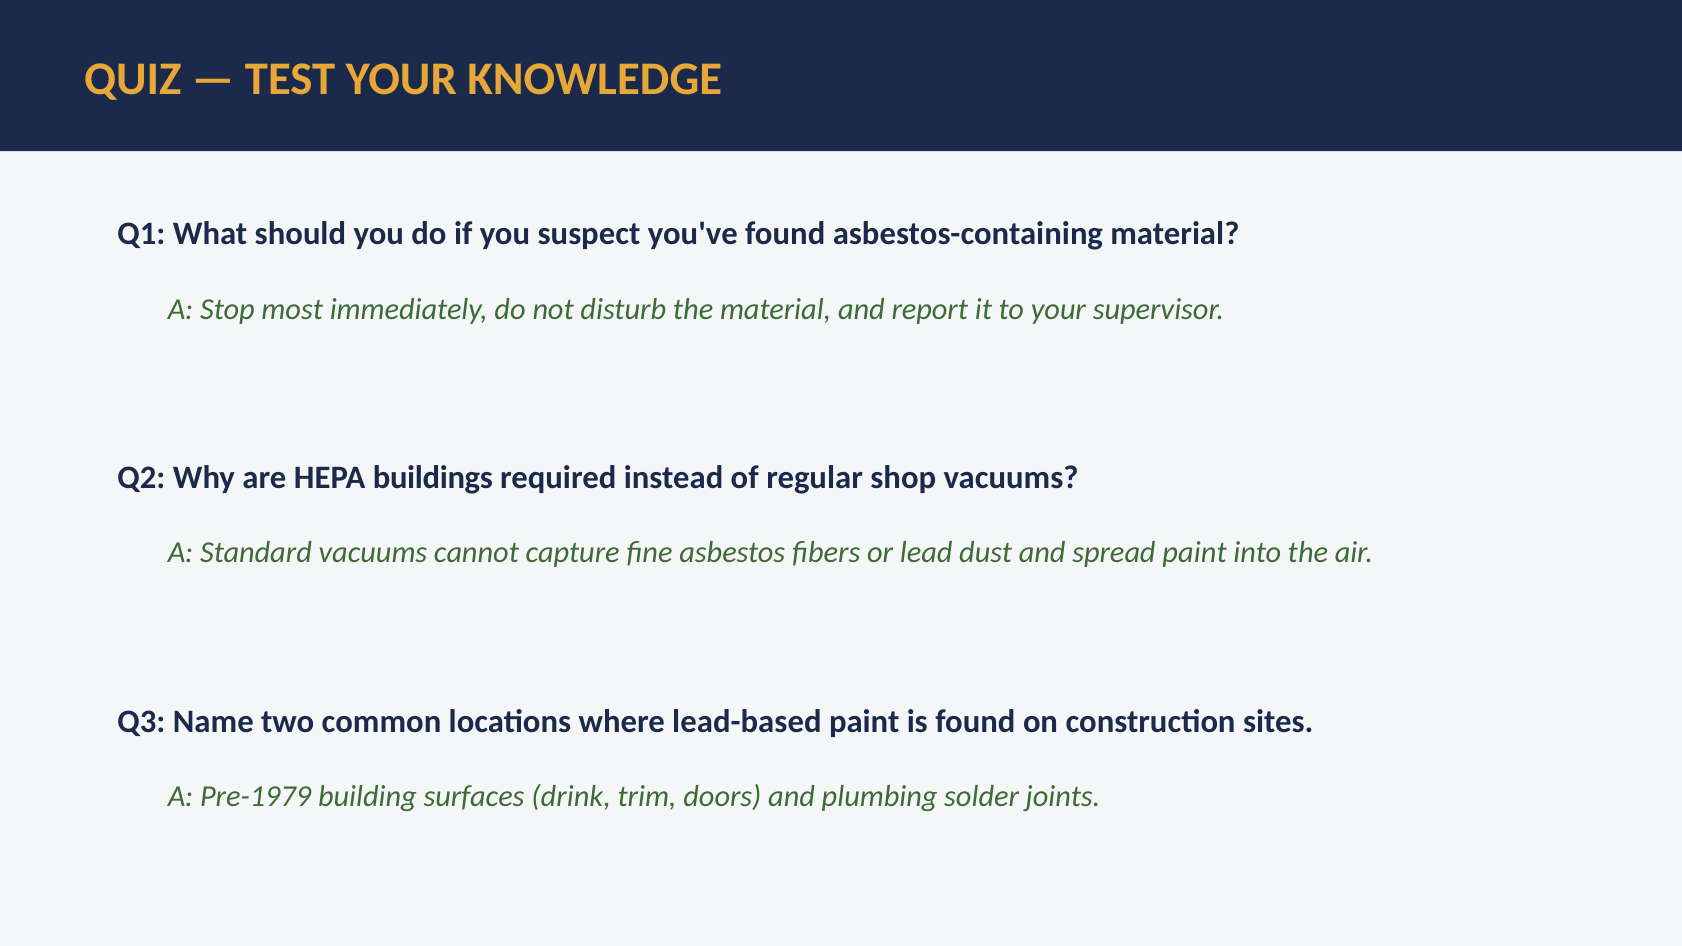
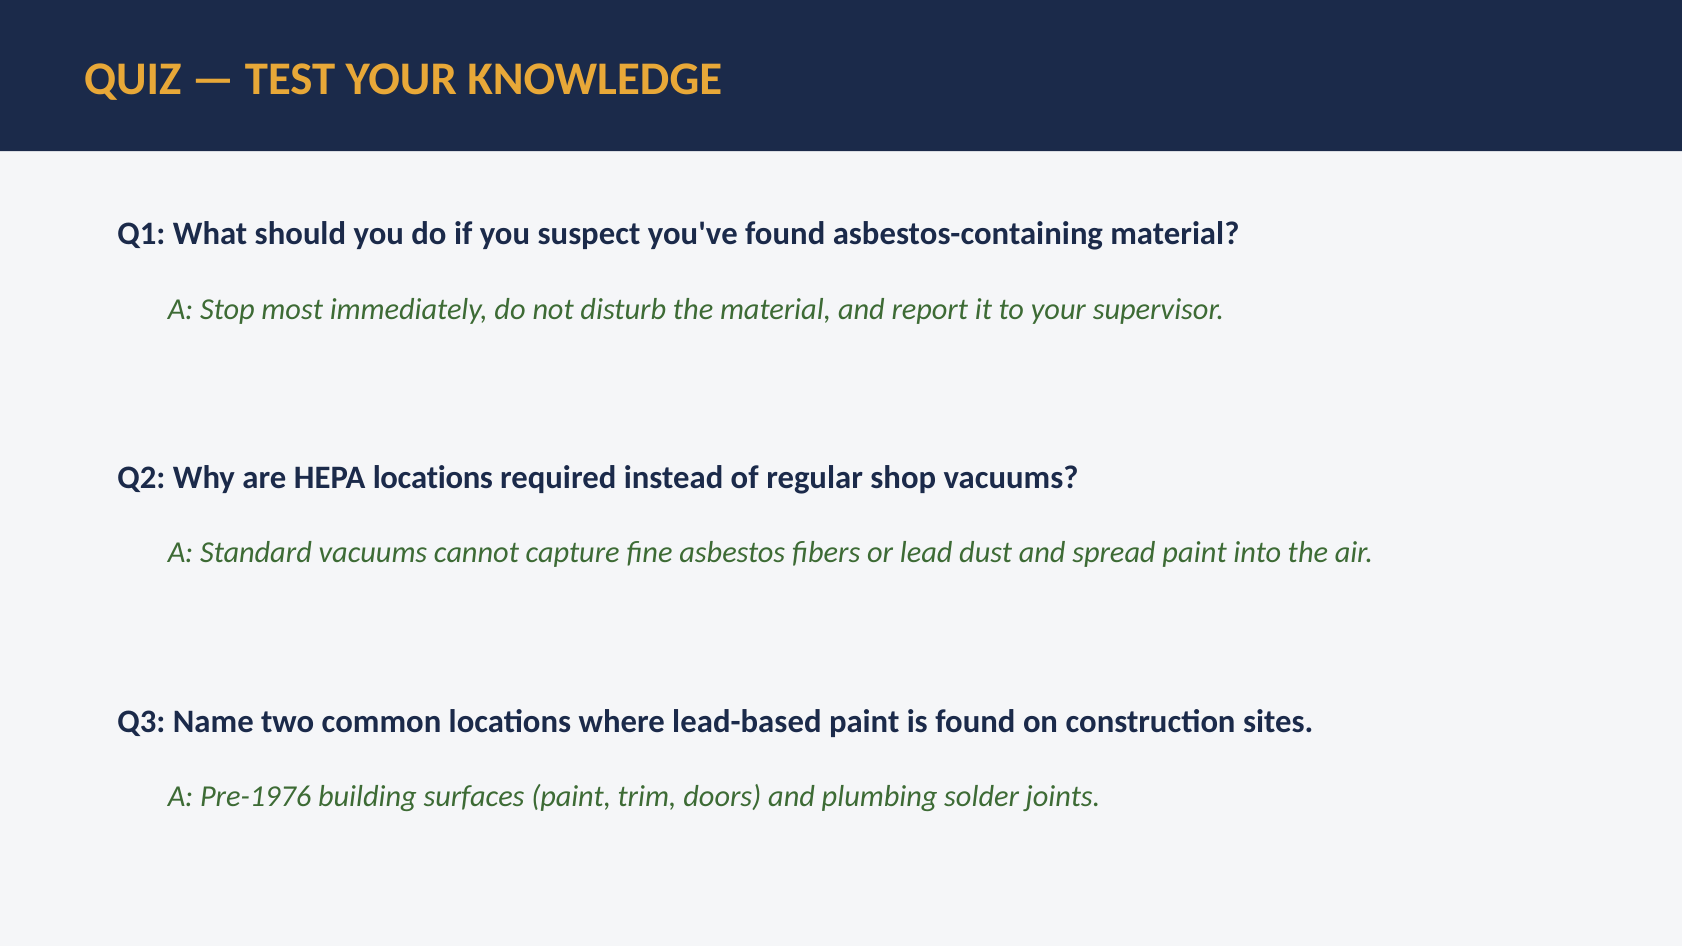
HEPA buildings: buildings -> locations (433, 477)
Pre-1979: Pre-1979 -> Pre-1976 (256, 797)
surfaces drink: drink -> paint (571, 797)
